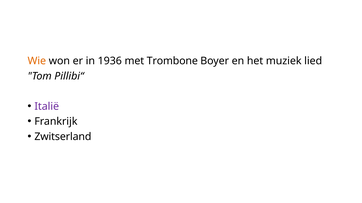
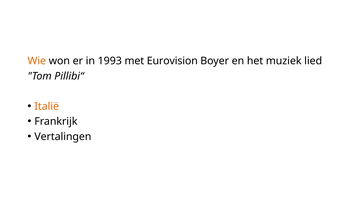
1936: 1936 -> 1993 (110, 61)
Trombone: Trombone -> Eurovision (172, 61)
Italië colour: purple -> orange (47, 107)
Zwitserland: Zwitserland -> Vertalingen (63, 137)
